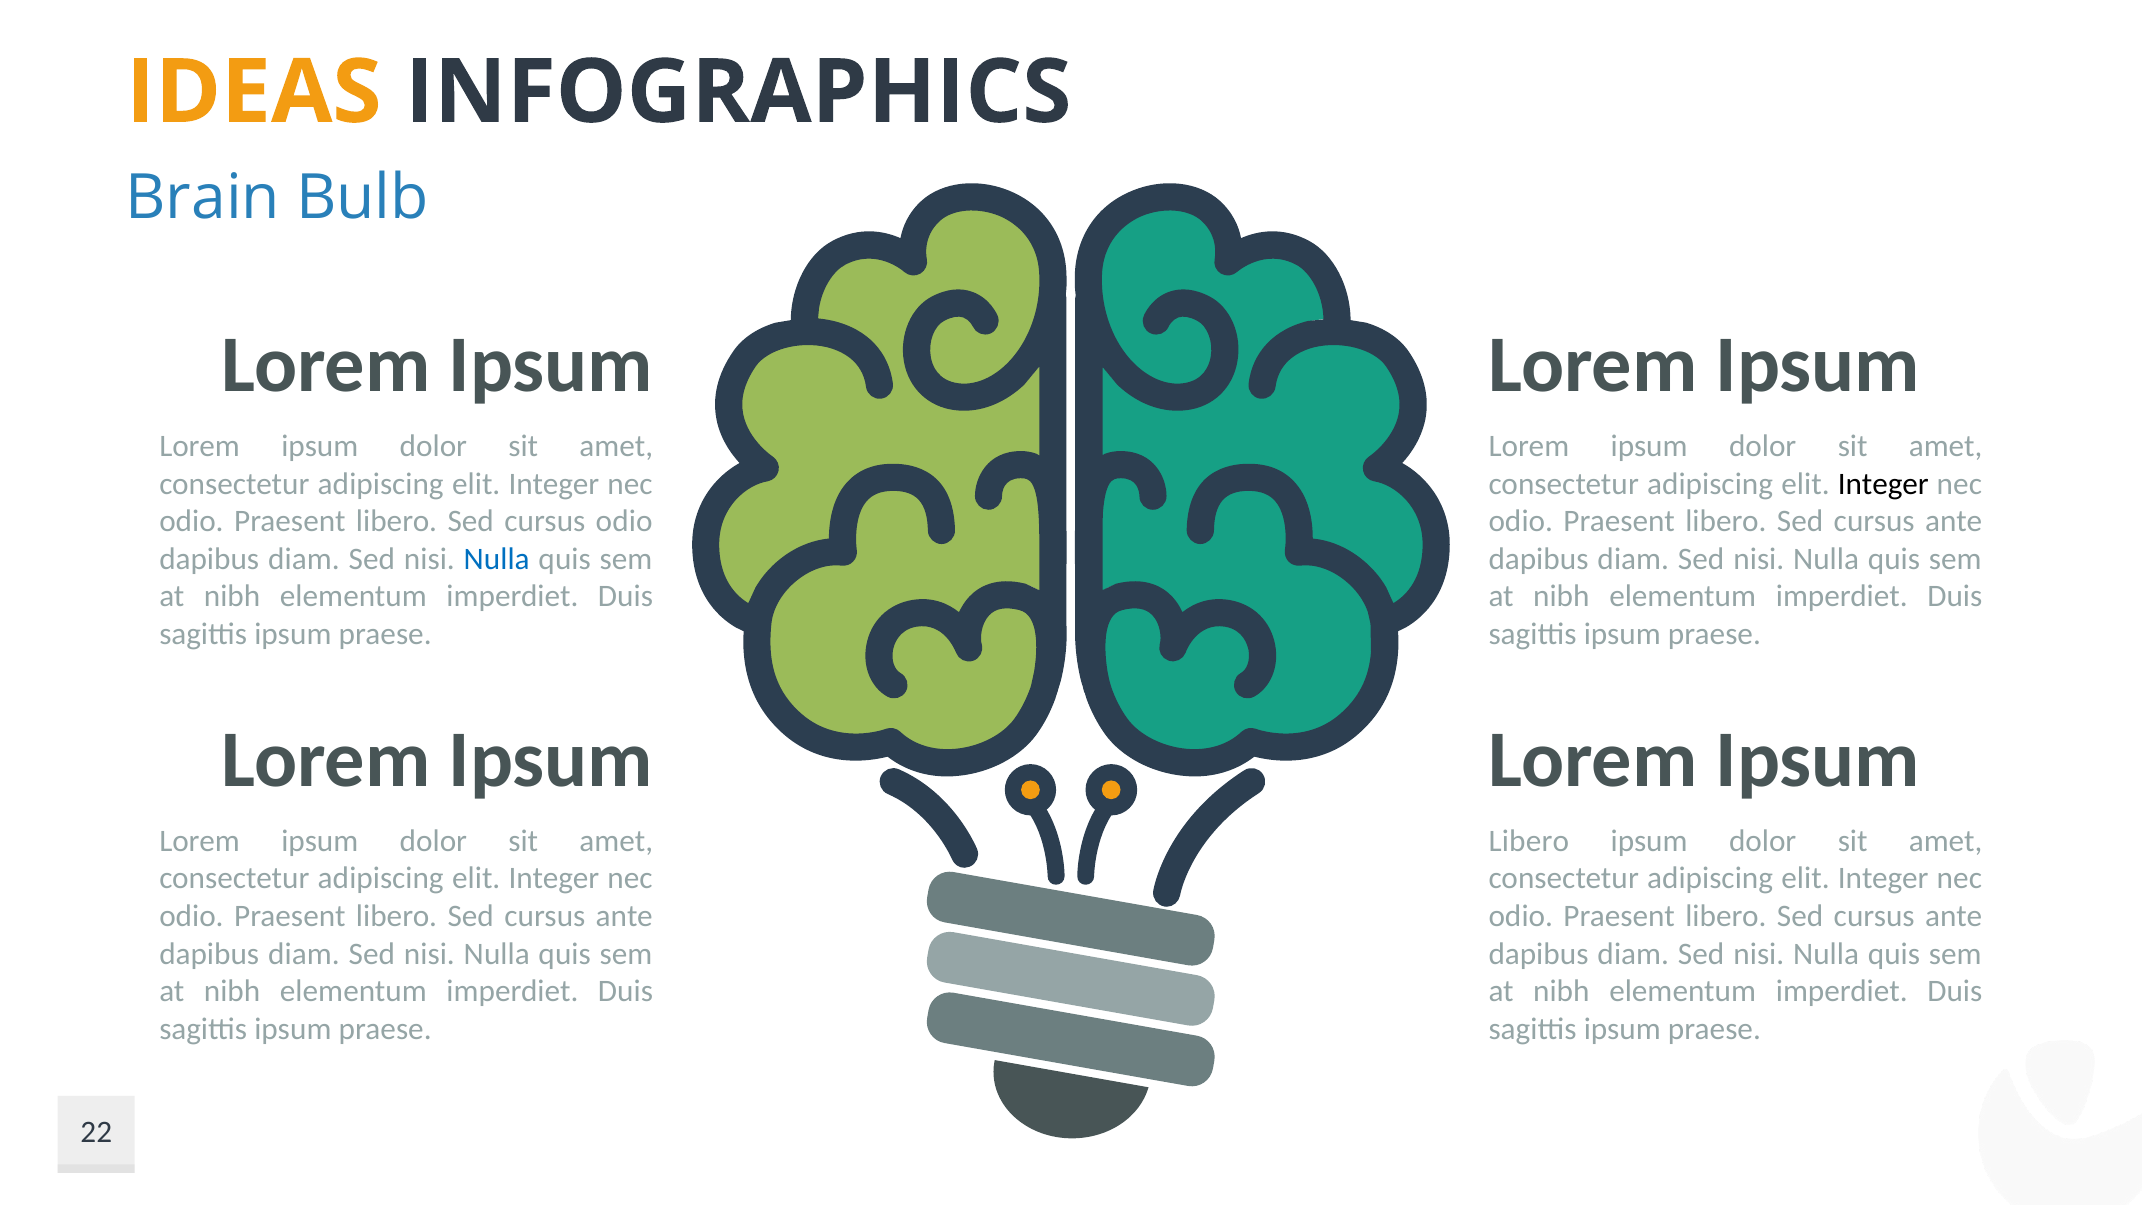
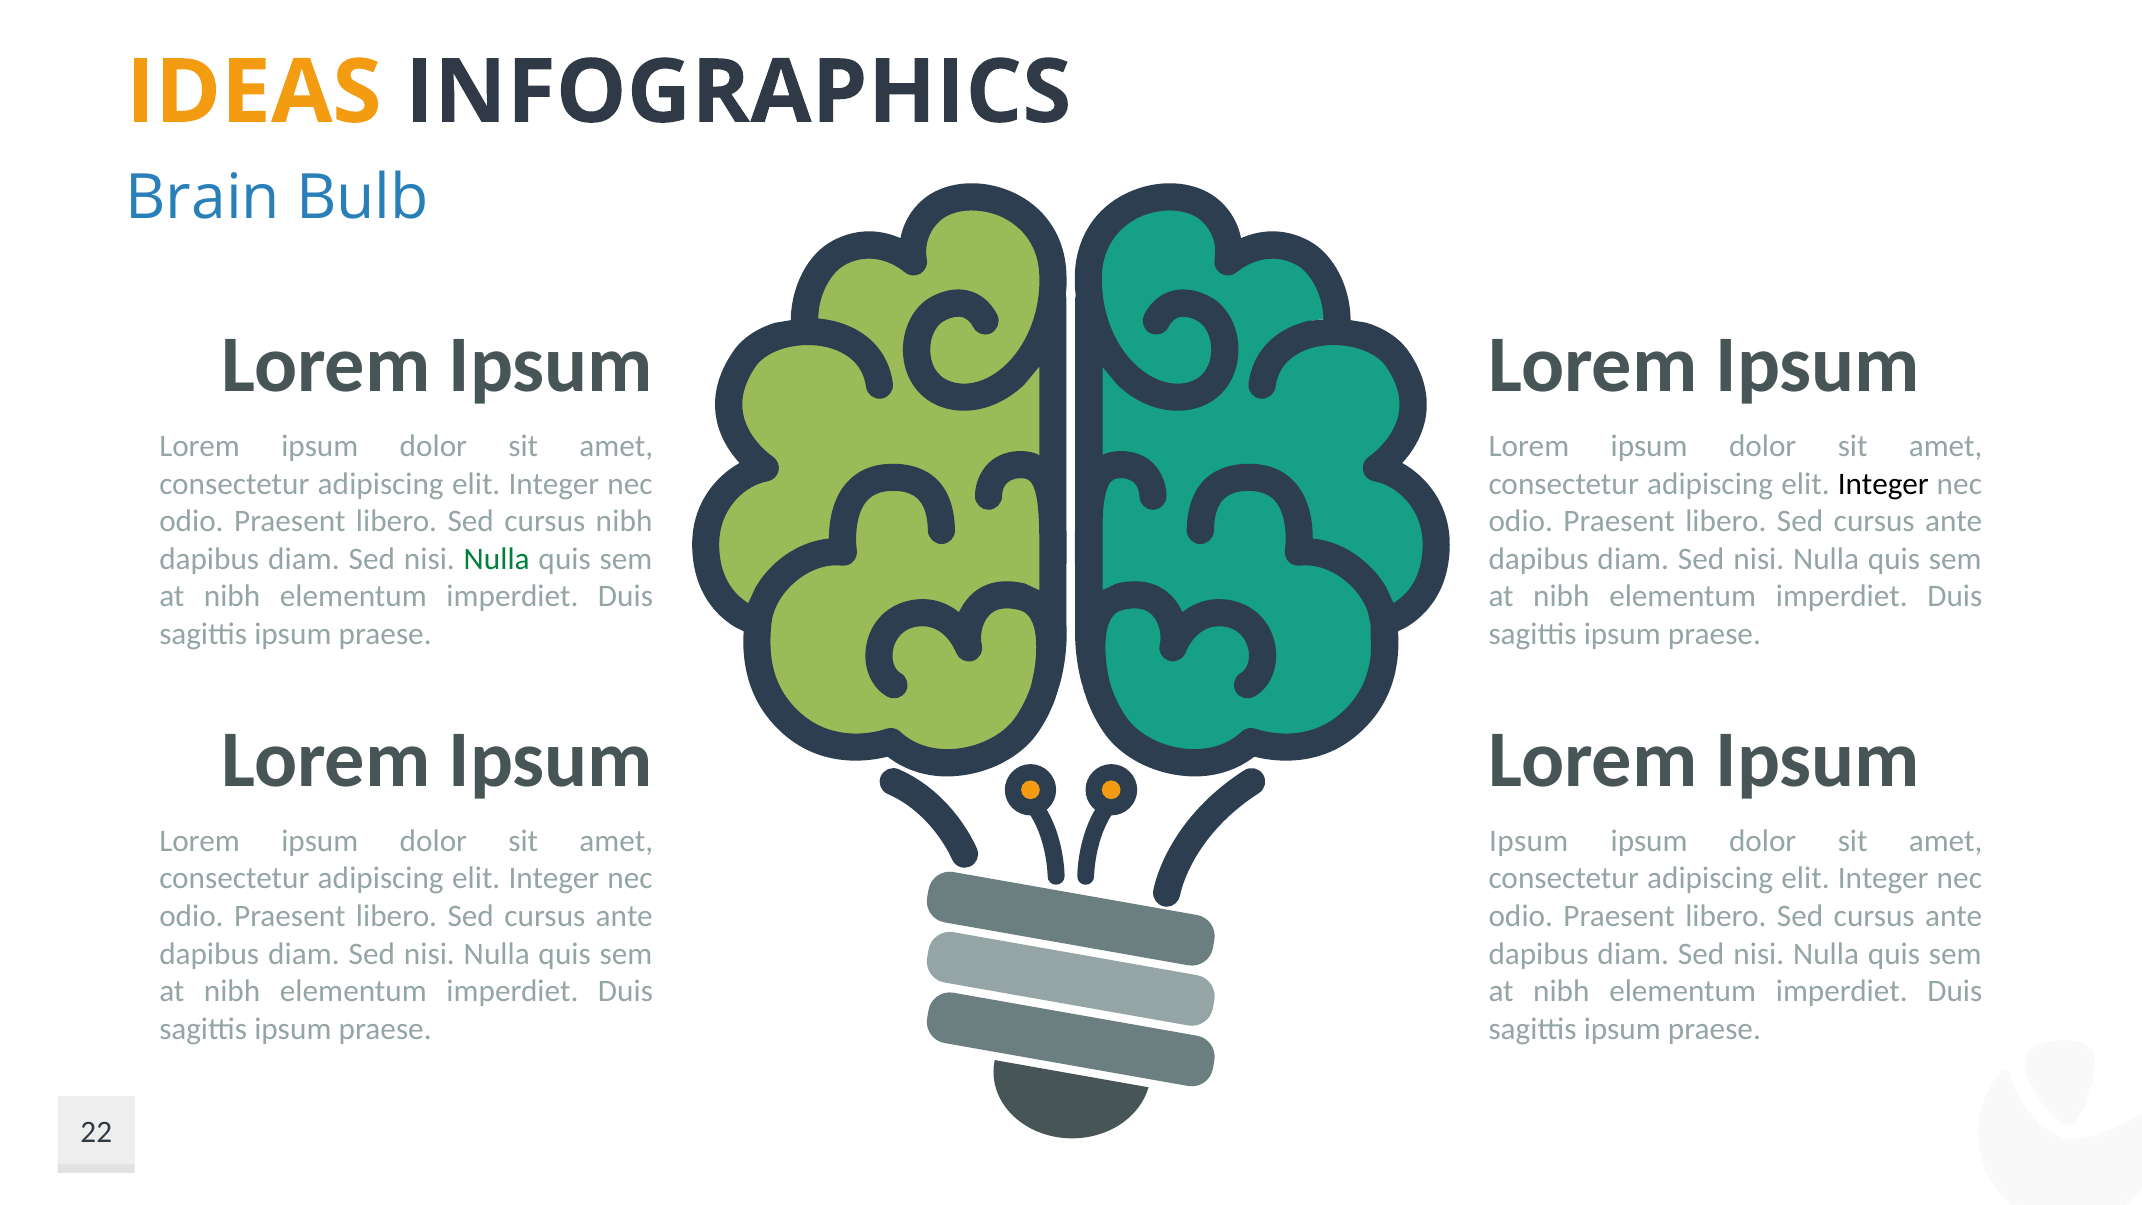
cursus odio: odio -> nibh (624, 521)
Nulla colour: blue -> green (497, 559)
Libero: Libero -> Ipsum (1529, 841)
